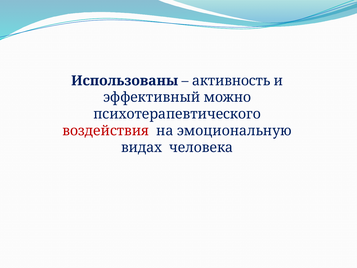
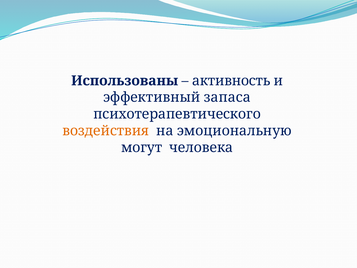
можно: можно -> запаса (227, 97)
воздействия colour: red -> orange (106, 131)
видах: видах -> могут (142, 147)
